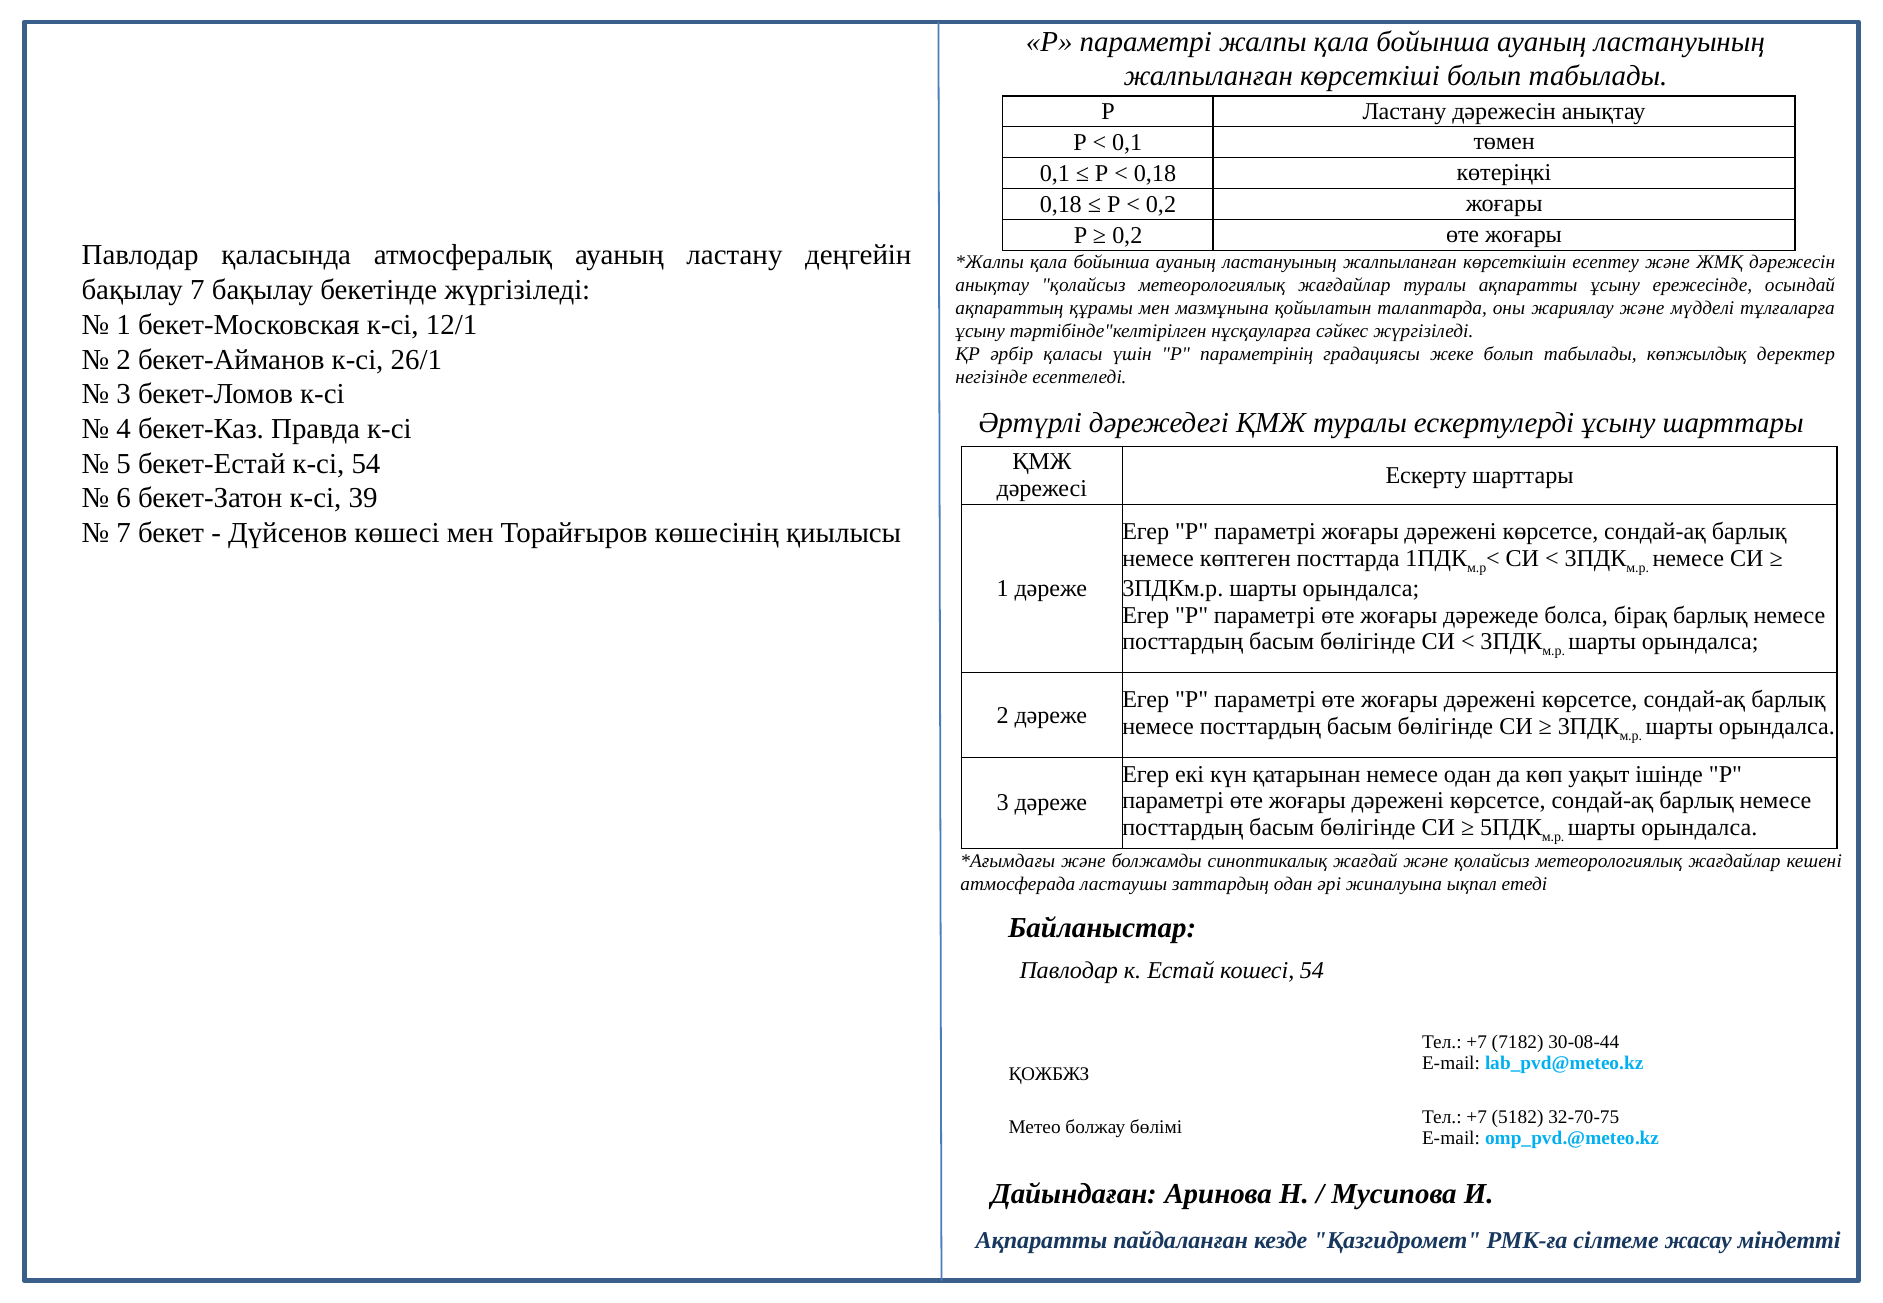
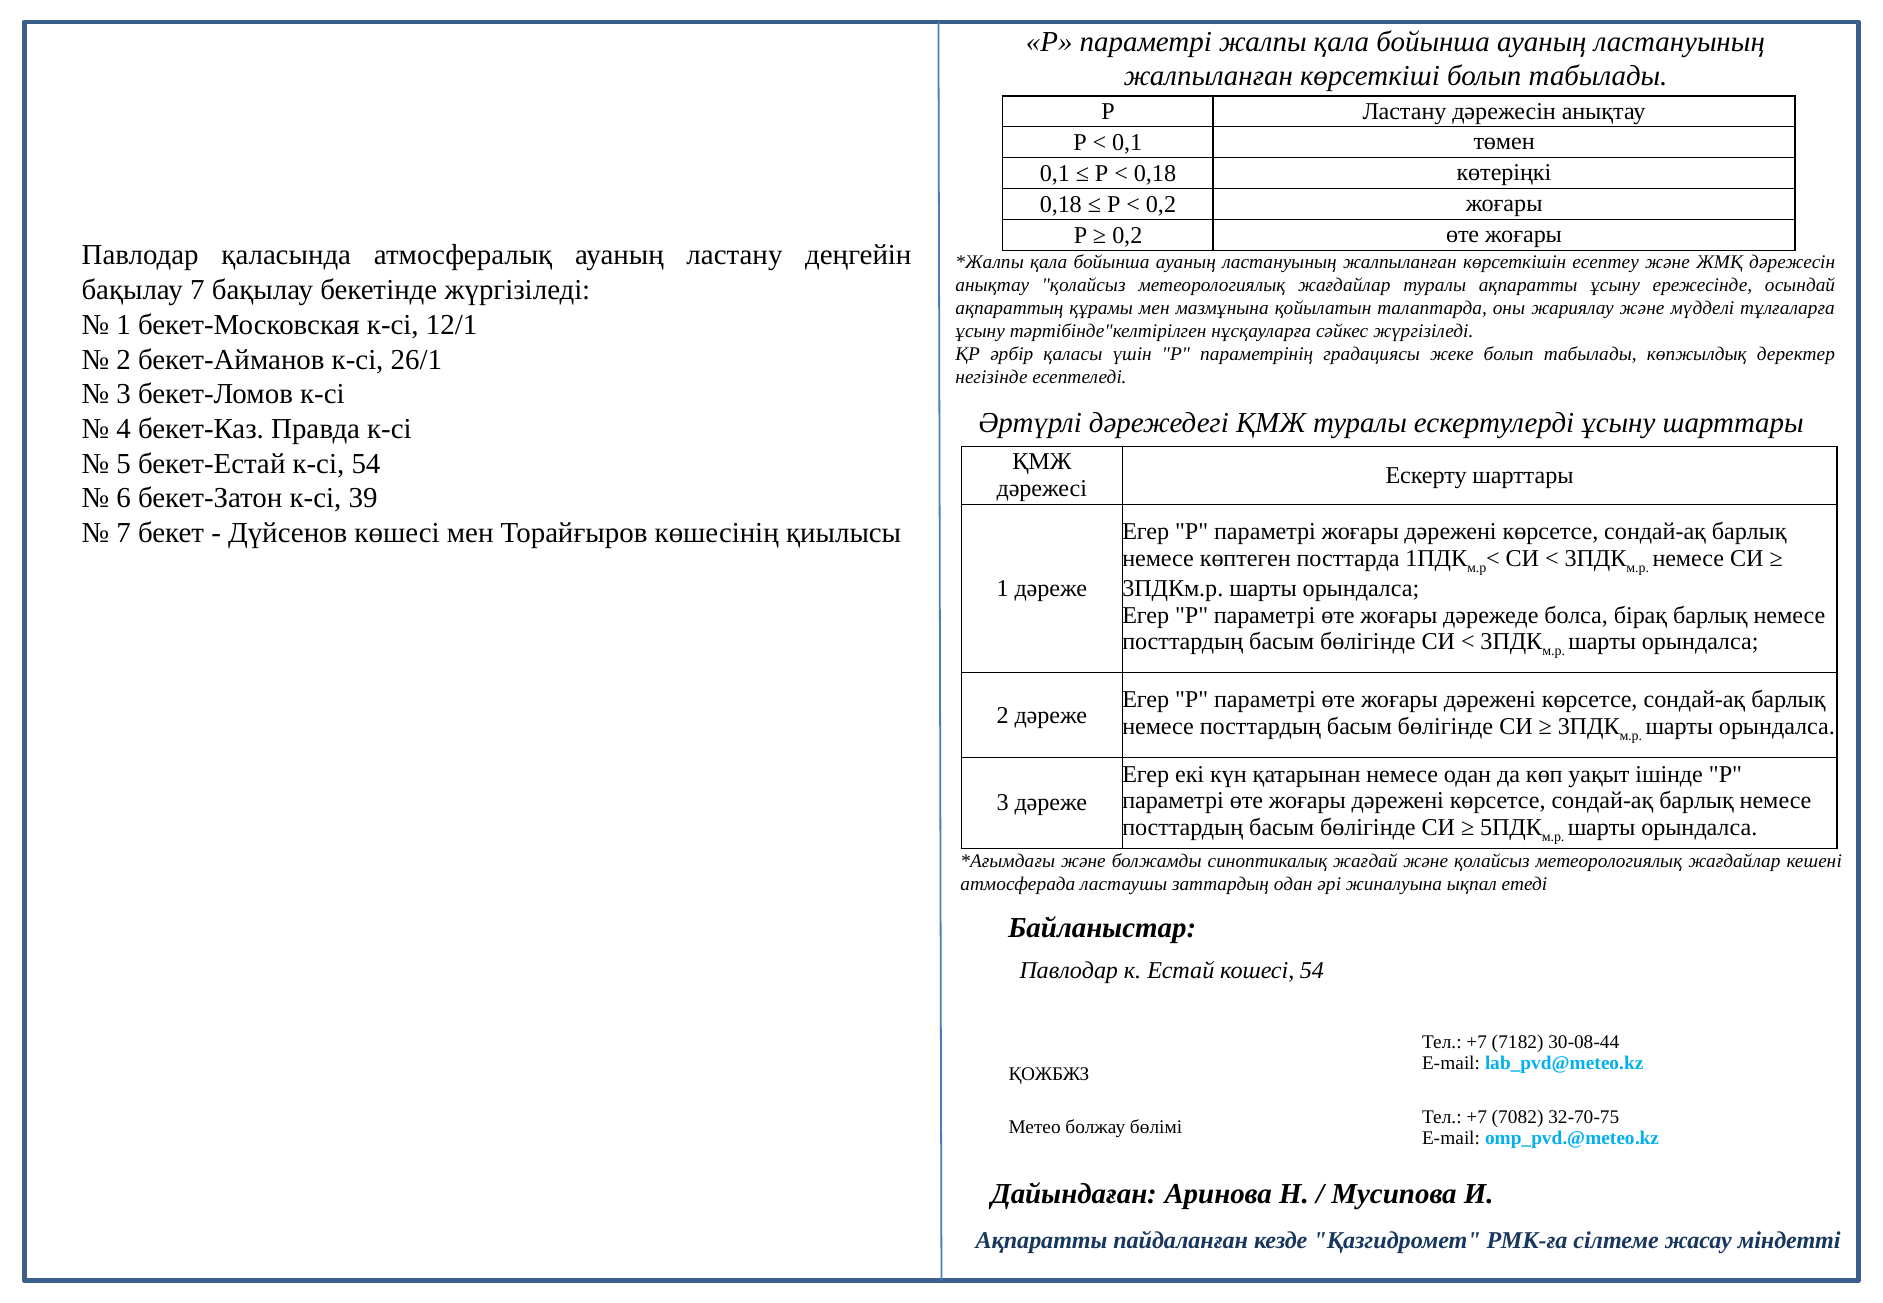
5182: 5182 -> 7082 (1518, 1117)
